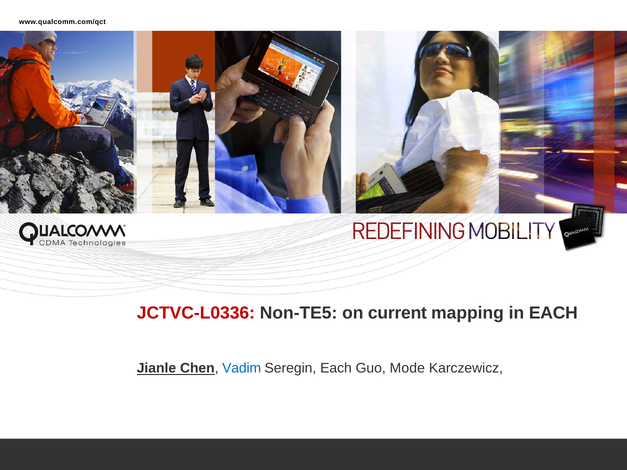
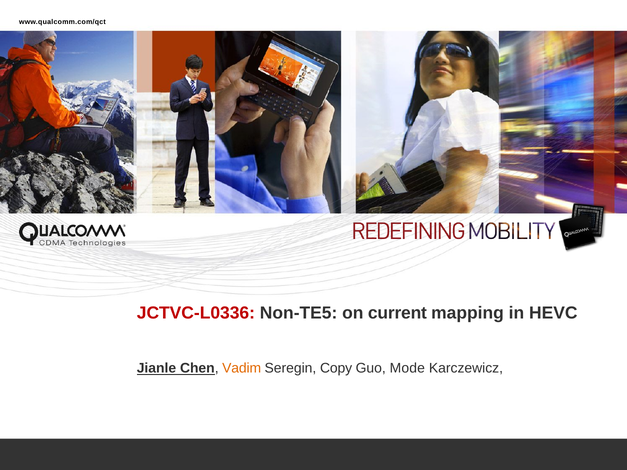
in EACH: EACH -> HEVC (553, 313)
Vadim colour: blue -> orange (242, 368)
Seregin Each: Each -> Copy (336, 368)
